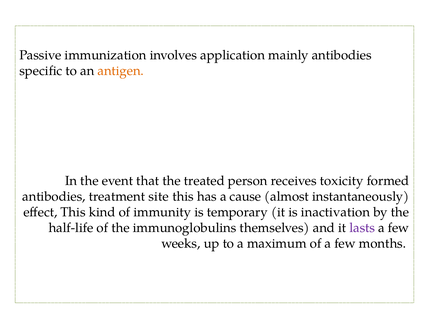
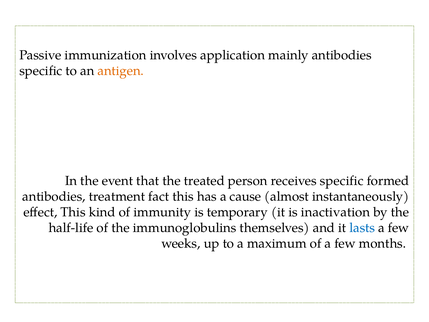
receives toxicity: toxicity -> specific (342, 181)
site: site -> fact (159, 196)
lasts colour: purple -> blue (362, 228)
